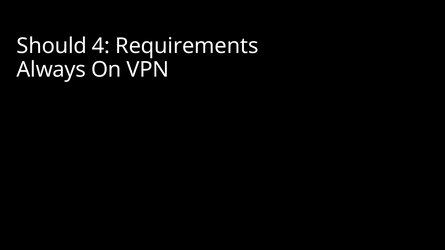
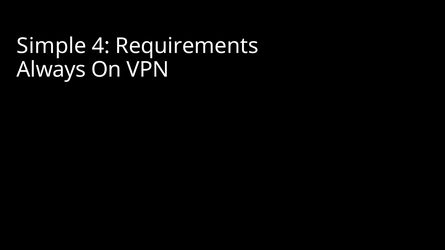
Should: Should -> Simple (52, 46)
